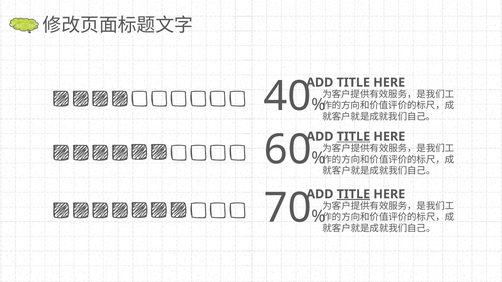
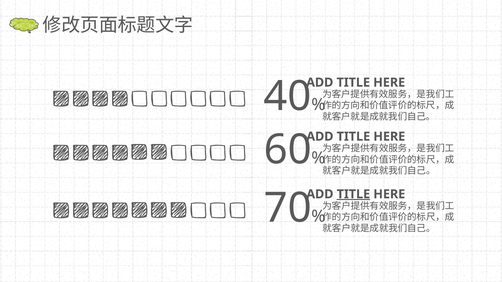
TITLE underline: present -> none (353, 137)
